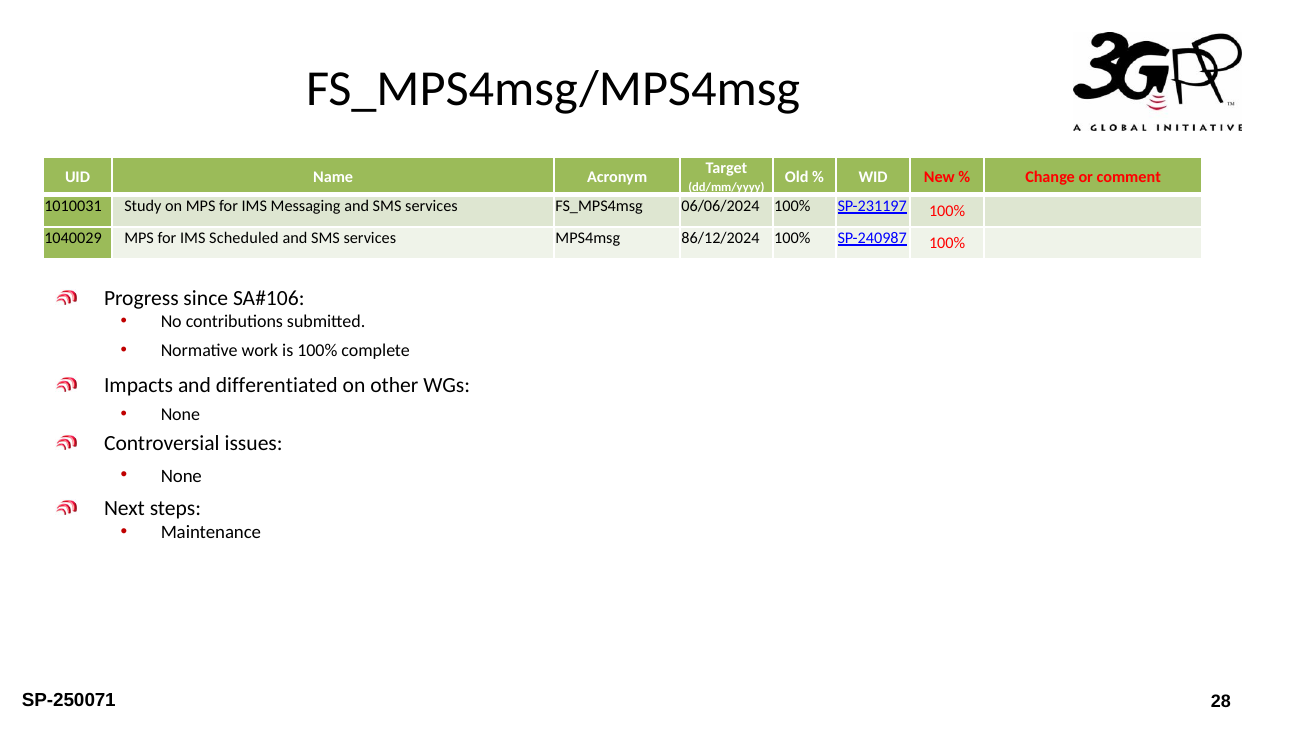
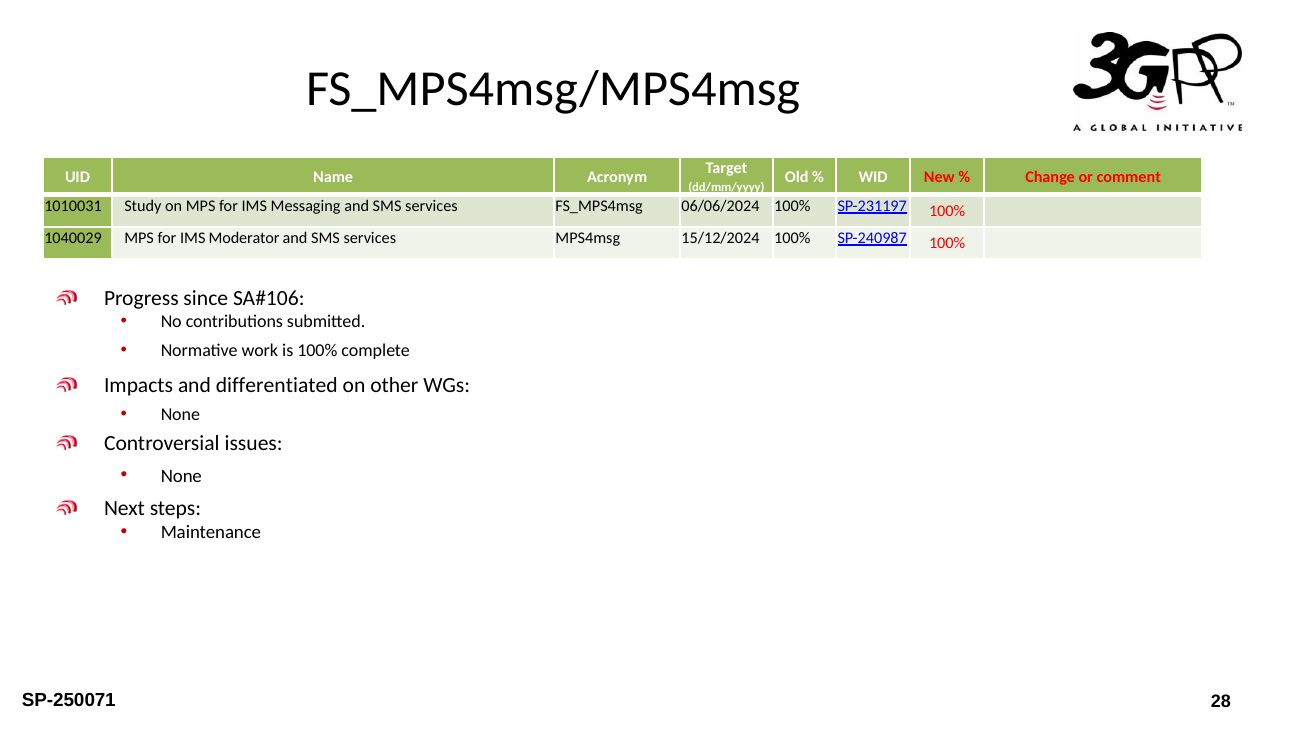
Scheduled: Scheduled -> Moderator (244, 238)
86/12/2024: 86/12/2024 -> 15/12/2024 (720, 238)
